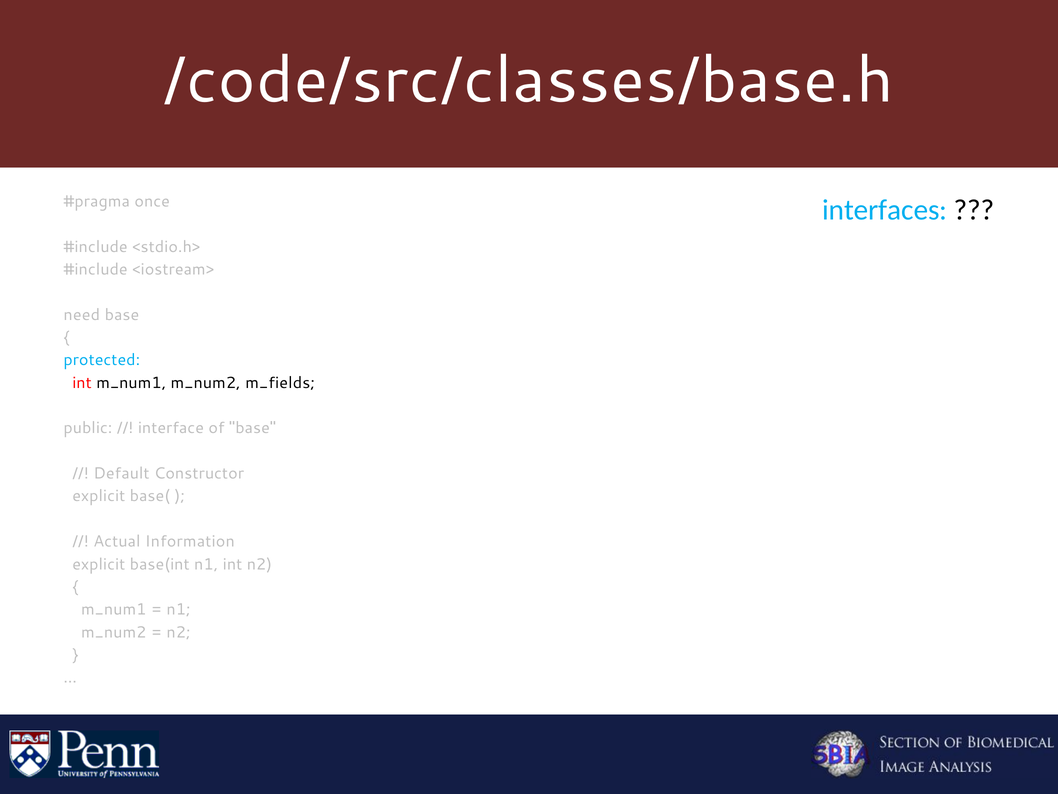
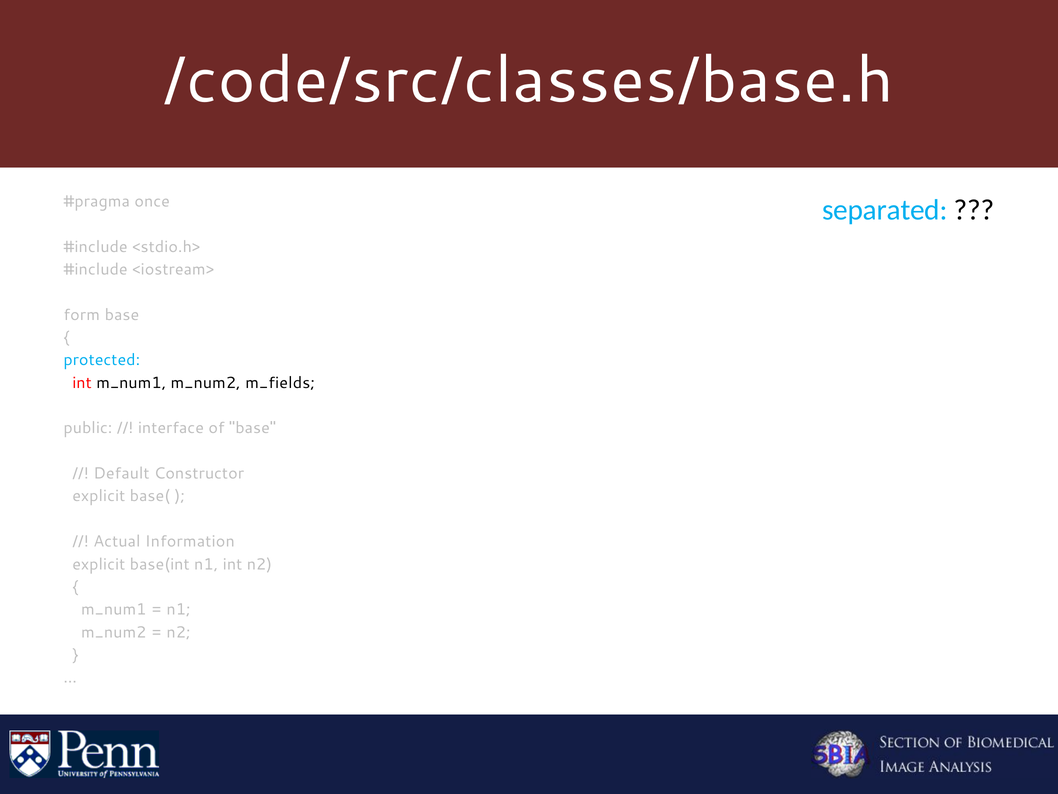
interfaces: interfaces -> separated (885, 210)
need: need -> form (82, 315)
